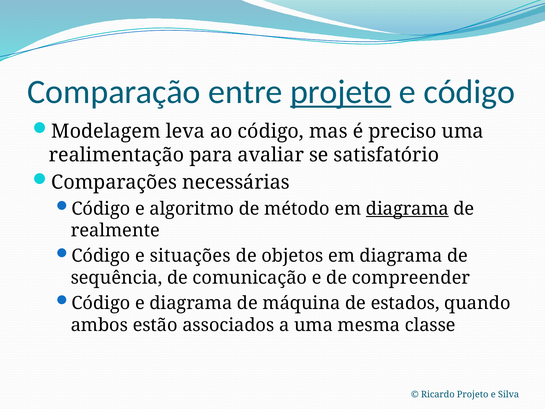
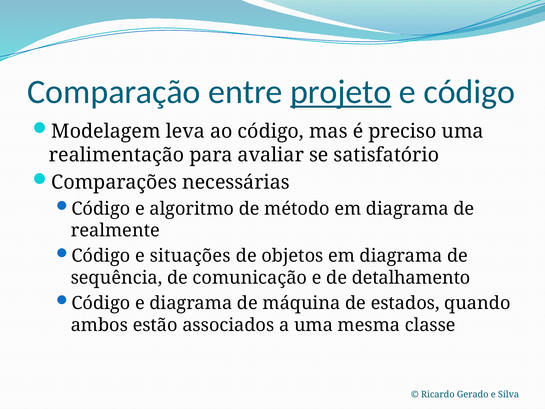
diagrama underline: present -> none (407, 209)
compreender: compreender -> detalhamento (411, 278)
Ricardo Projeto: Projeto -> Gerado (473, 394)
